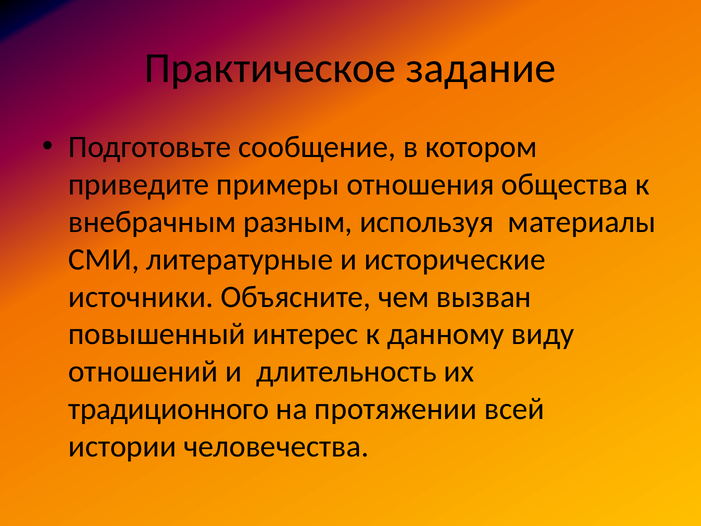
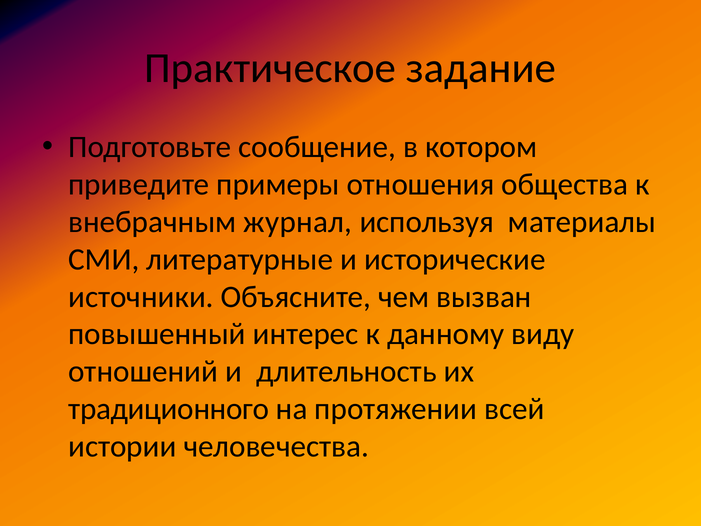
разным: разным -> журнал (298, 222)
